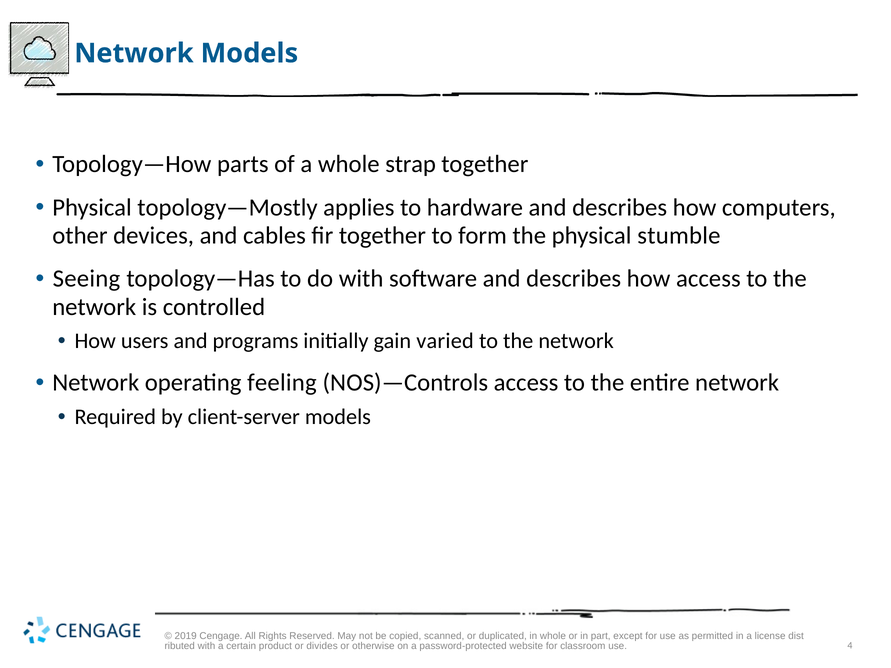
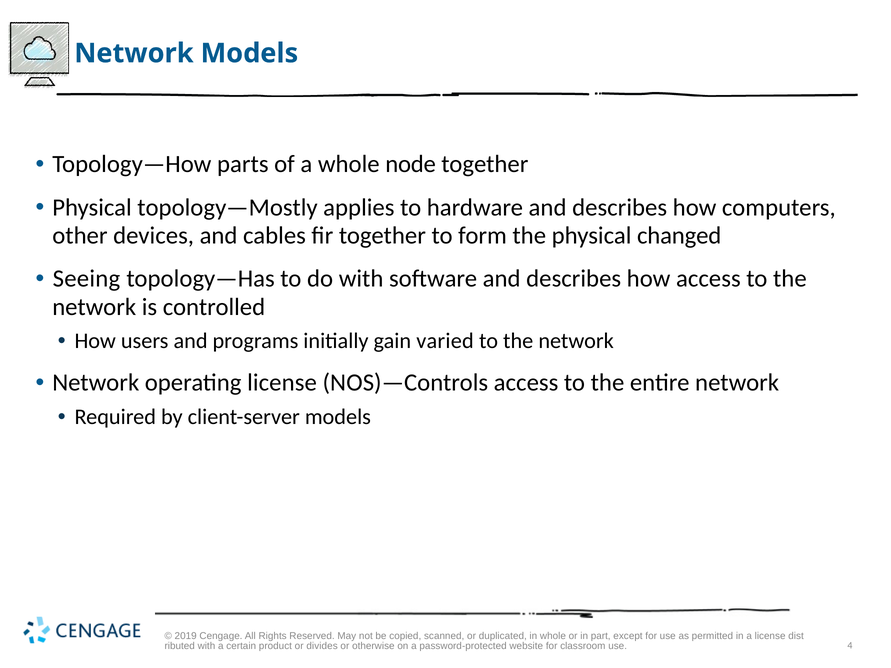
strap: strap -> node (411, 164)
stumble: stumble -> changed (679, 236)
operating feeling: feeling -> license (282, 383)
